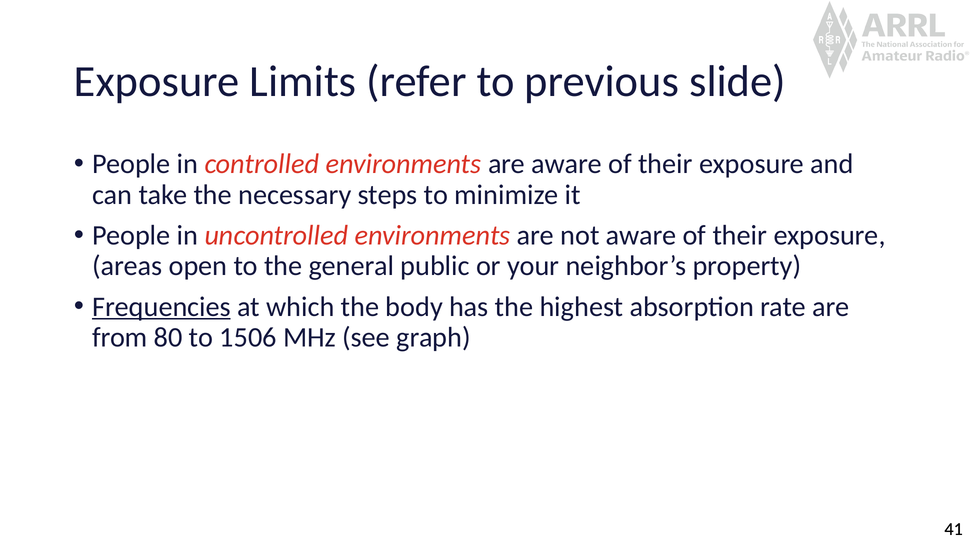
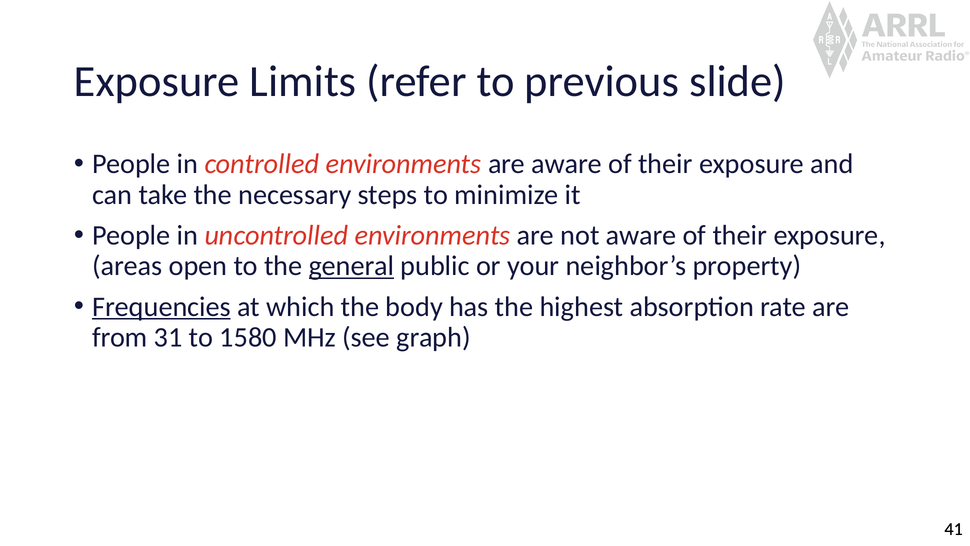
general underline: none -> present (351, 266)
80: 80 -> 31 (168, 337)
1506: 1506 -> 1580 (248, 337)
